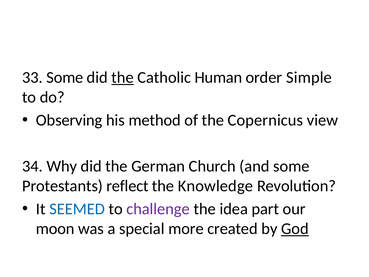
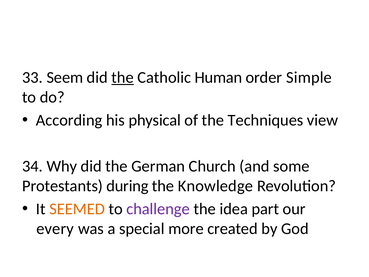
33 Some: Some -> Seem (65, 77)
Observing: Observing -> According (69, 120)
method: method -> physical (155, 120)
Copernicus: Copernicus -> Techniques (266, 120)
reflect: reflect -> during (127, 186)
SEEMED colour: blue -> orange (77, 209)
moon: moon -> every (55, 228)
God underline: present -> none (295, 228)
